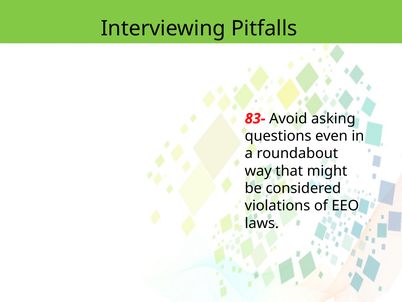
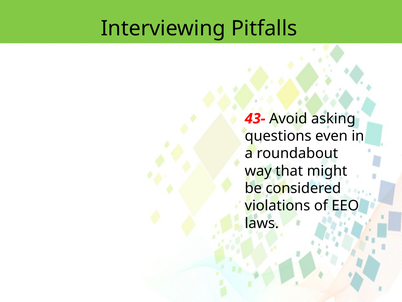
83-: 83- -> 43- (255, 118)
